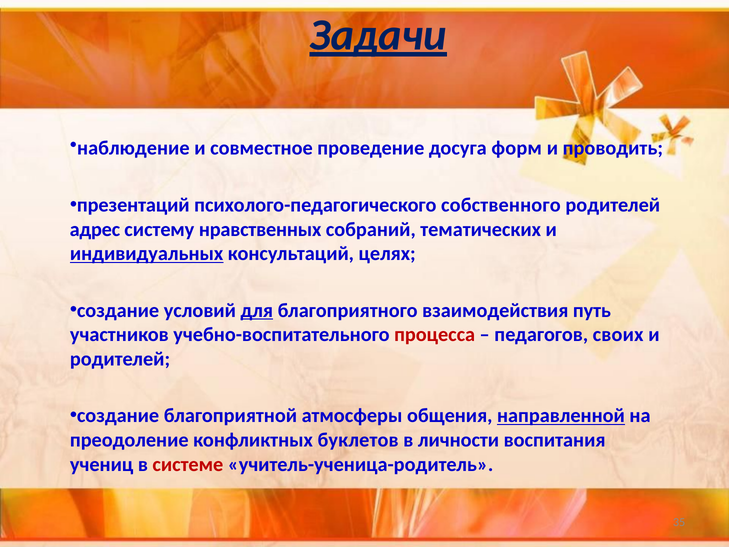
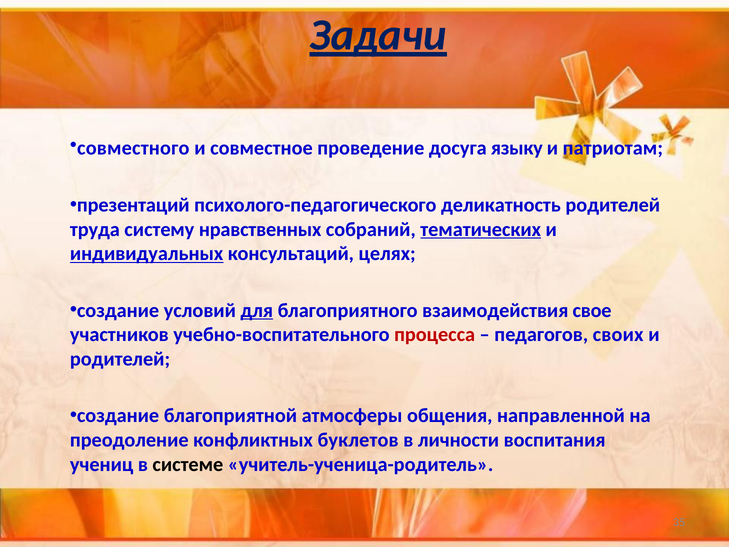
наблюдение: наблюдение -> совместного (133, 148)
форм: форм -> языку (517, 148)
проводить: проводить -> патриотам (613, 148)
собственного: собственного -> деликатность (501, 205)
адрес: адрес -> труда (95, 229)
тематических underline: none -> present (481, 229)
путь: путь -> свое (592, 310)
направленной underline: present -> none (561, 416)
системе colour: red -> black (188, 464)
